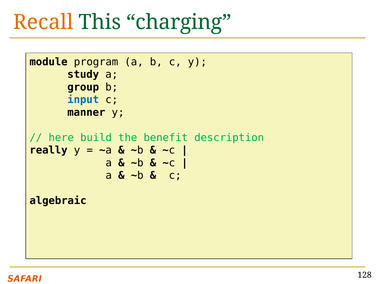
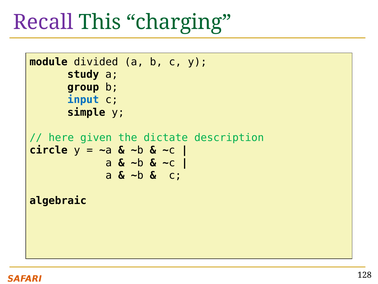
Recall colour: orange -> purple (43, 22)
program: program -> divided (96, 62)
manner: manner -> simple (86, 112)
build: build -> given (96, 137)
benefit: benefit -> dictate (166, 137)
really: really -> circle (49, 150)
